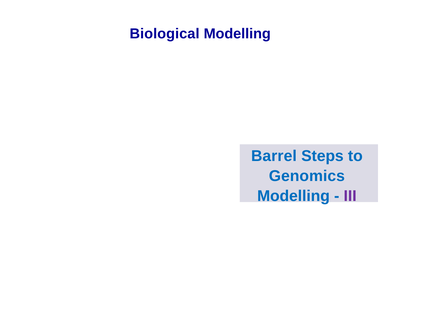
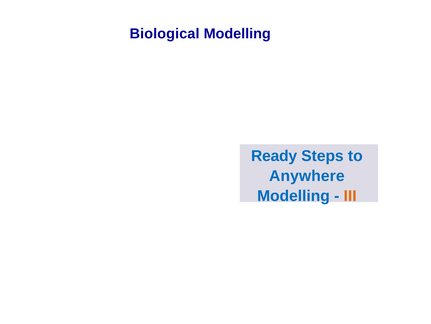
Barrel: Barrel -> Ready (274, 156)
Genomics: Genomics -> Anywhere (307, 176)
III colour: purple -> orange (350, 196)
